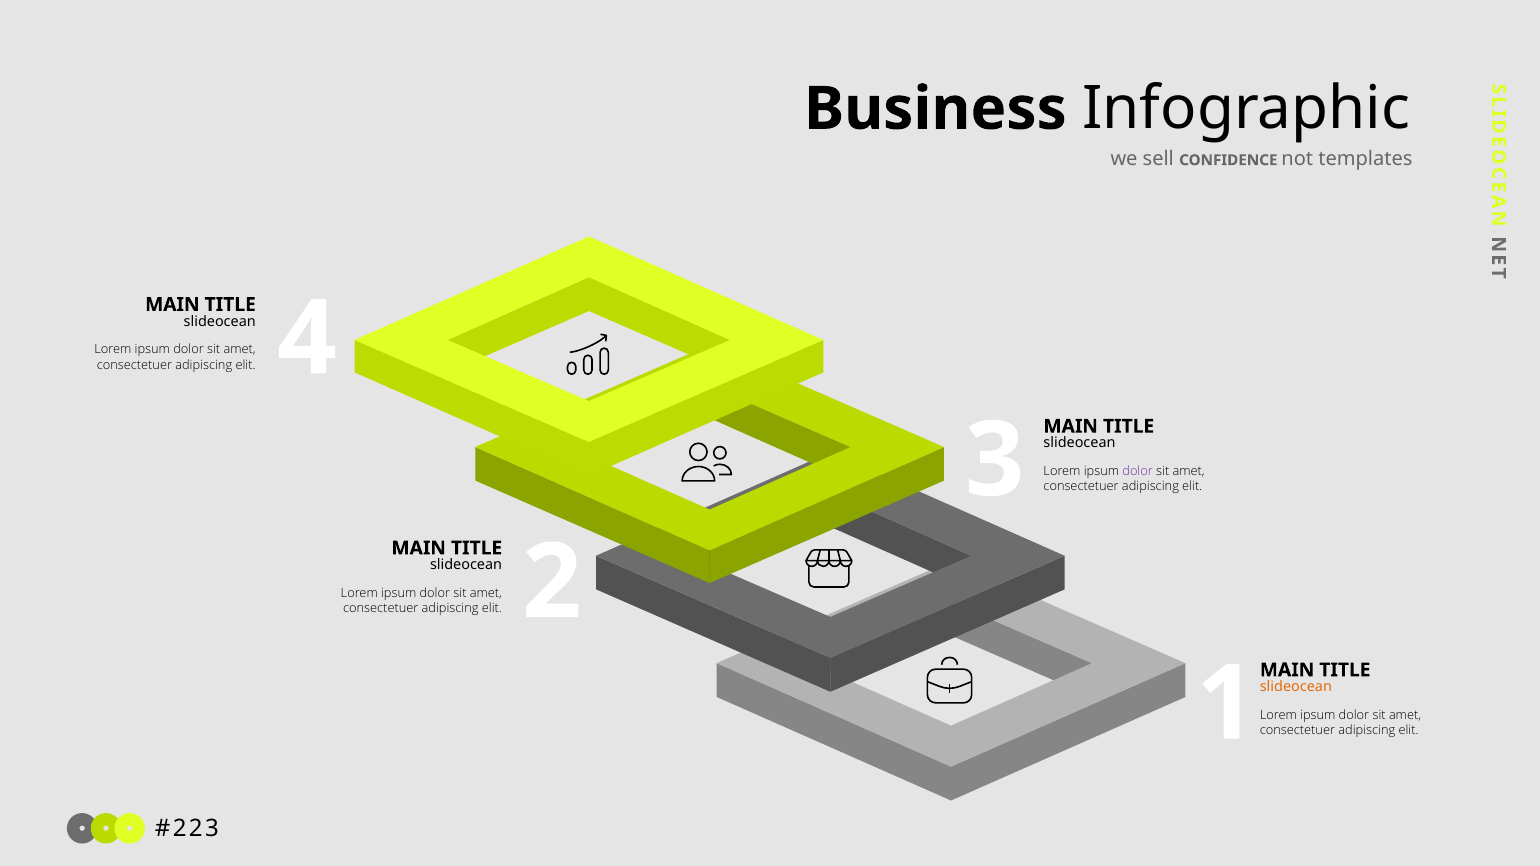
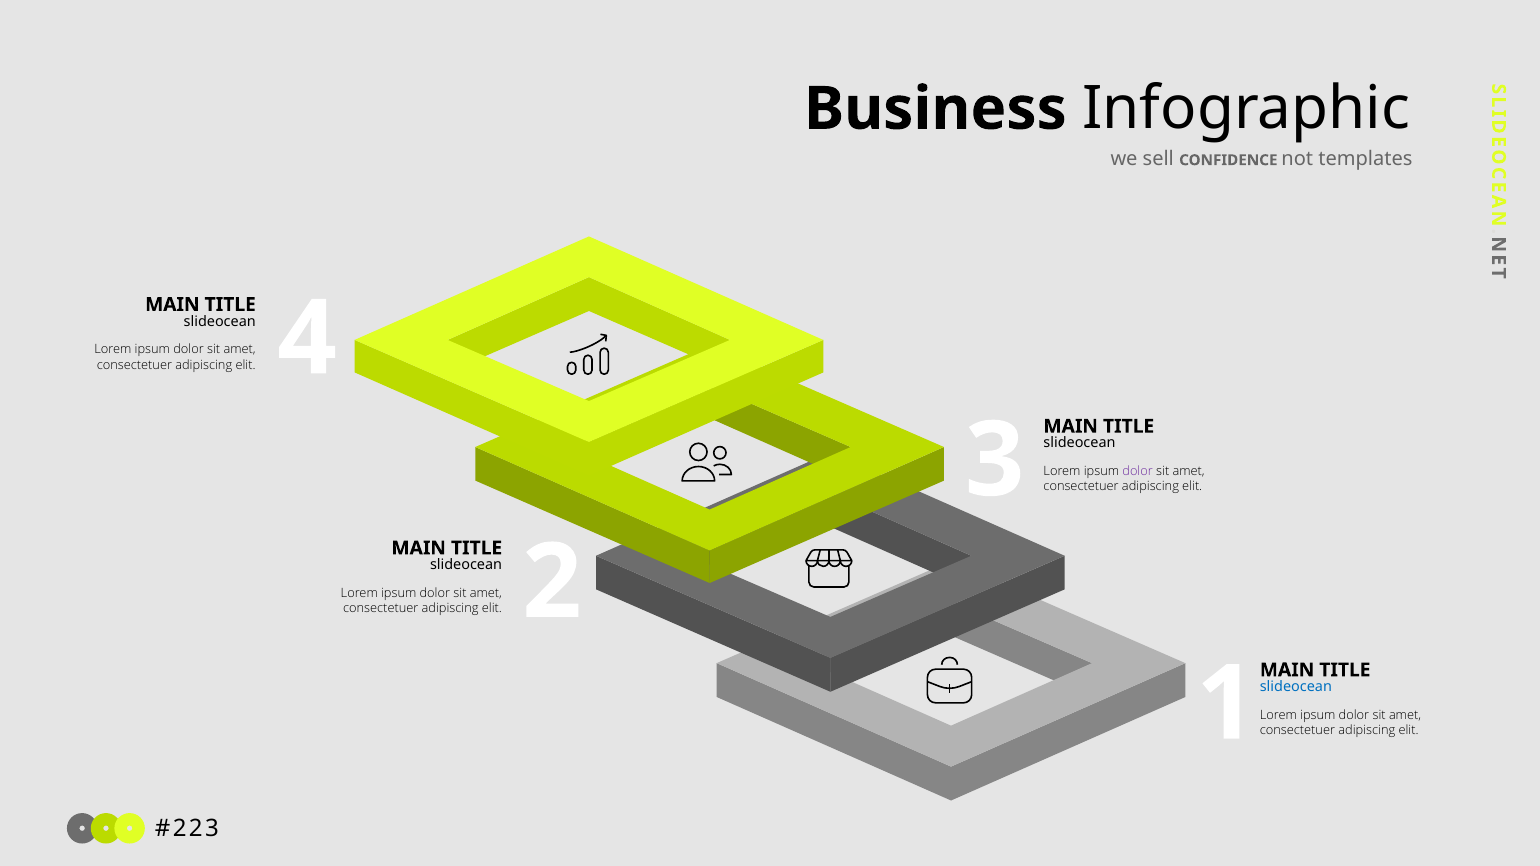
slideocean colour: orange -> blue (1296, 687)
